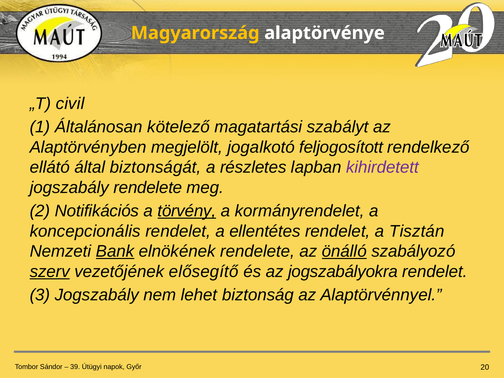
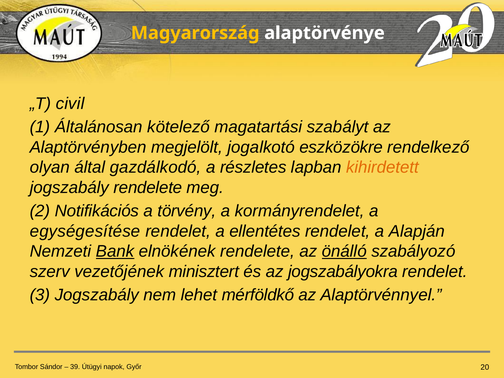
feljogosított: feljogosított -> eszközökre (341, 147)
ellátó: ellátó -> olyan (50, 167)
biztonságát: biztonságát -> gazdálkodó (156, 167)
kihirdetett colour: purple -> orange (382, 167)
törvény underline: present -> none (187, 211)
koncepcionális: koncepcionális -> egységesítése (85, 231)
Tisztán: Tisztán -> Alapján (417, 231)
szerv underline: present -> none (50, 271)
elősegítő: elősegítő -> minisztert (204, 271)
biztonság: biztonság -> mérföldkő (258, 295)
